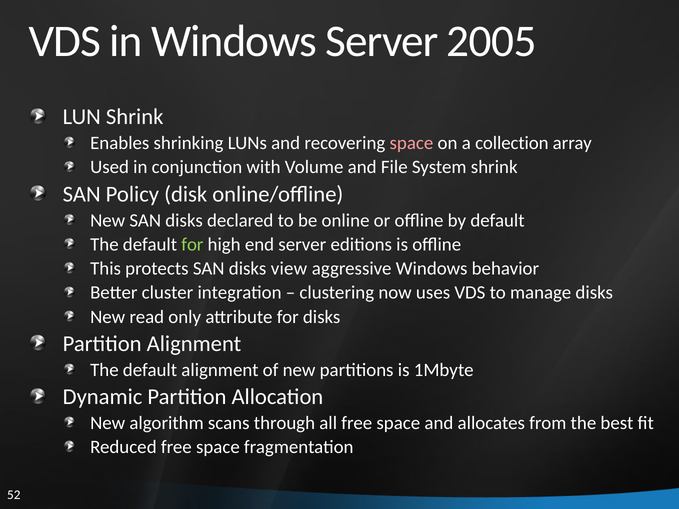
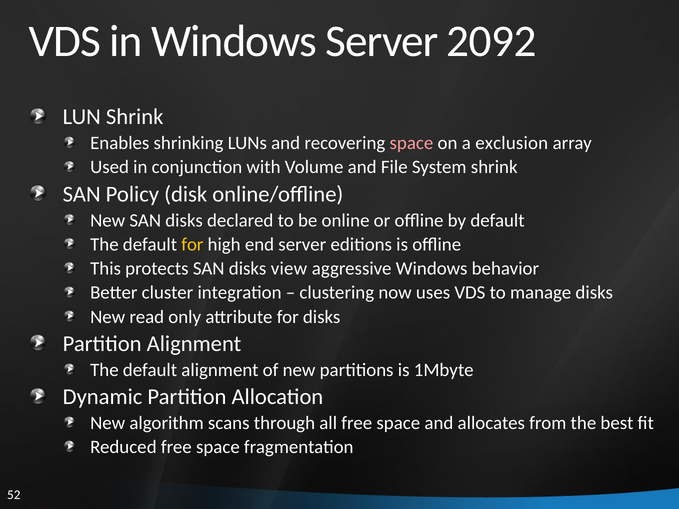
2005: 2005 -> 2092 (492, 41)
collection: collection -> exclusion (512, 143)
for colour: light green -> yellow (192, 245)
